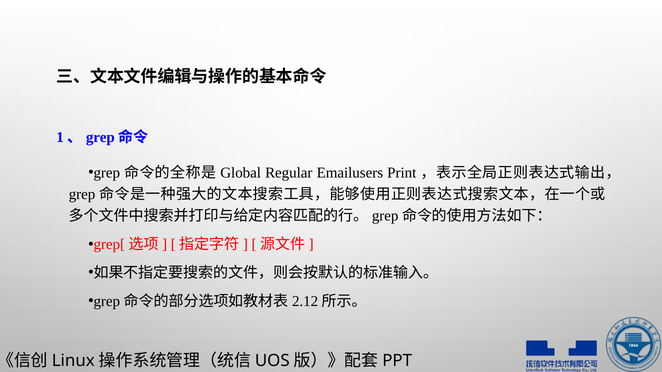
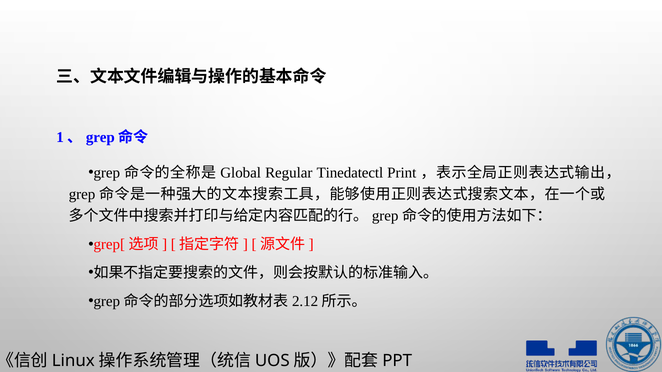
Emailusers: Emailusers -> Tinedatectl (350, 173)
